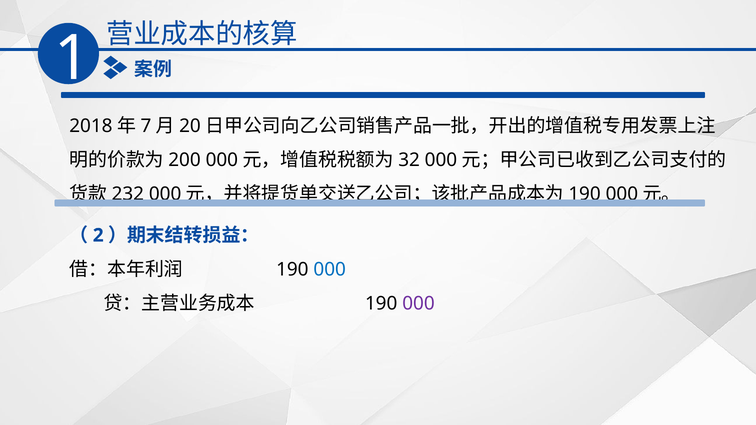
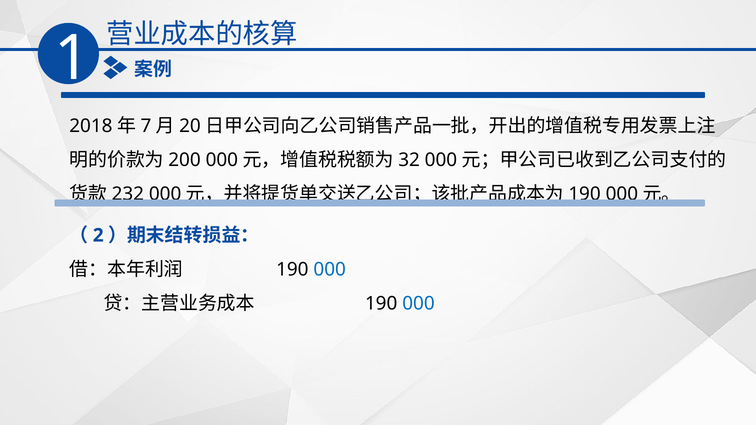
000 colour: purple -> blue (418, 303)
